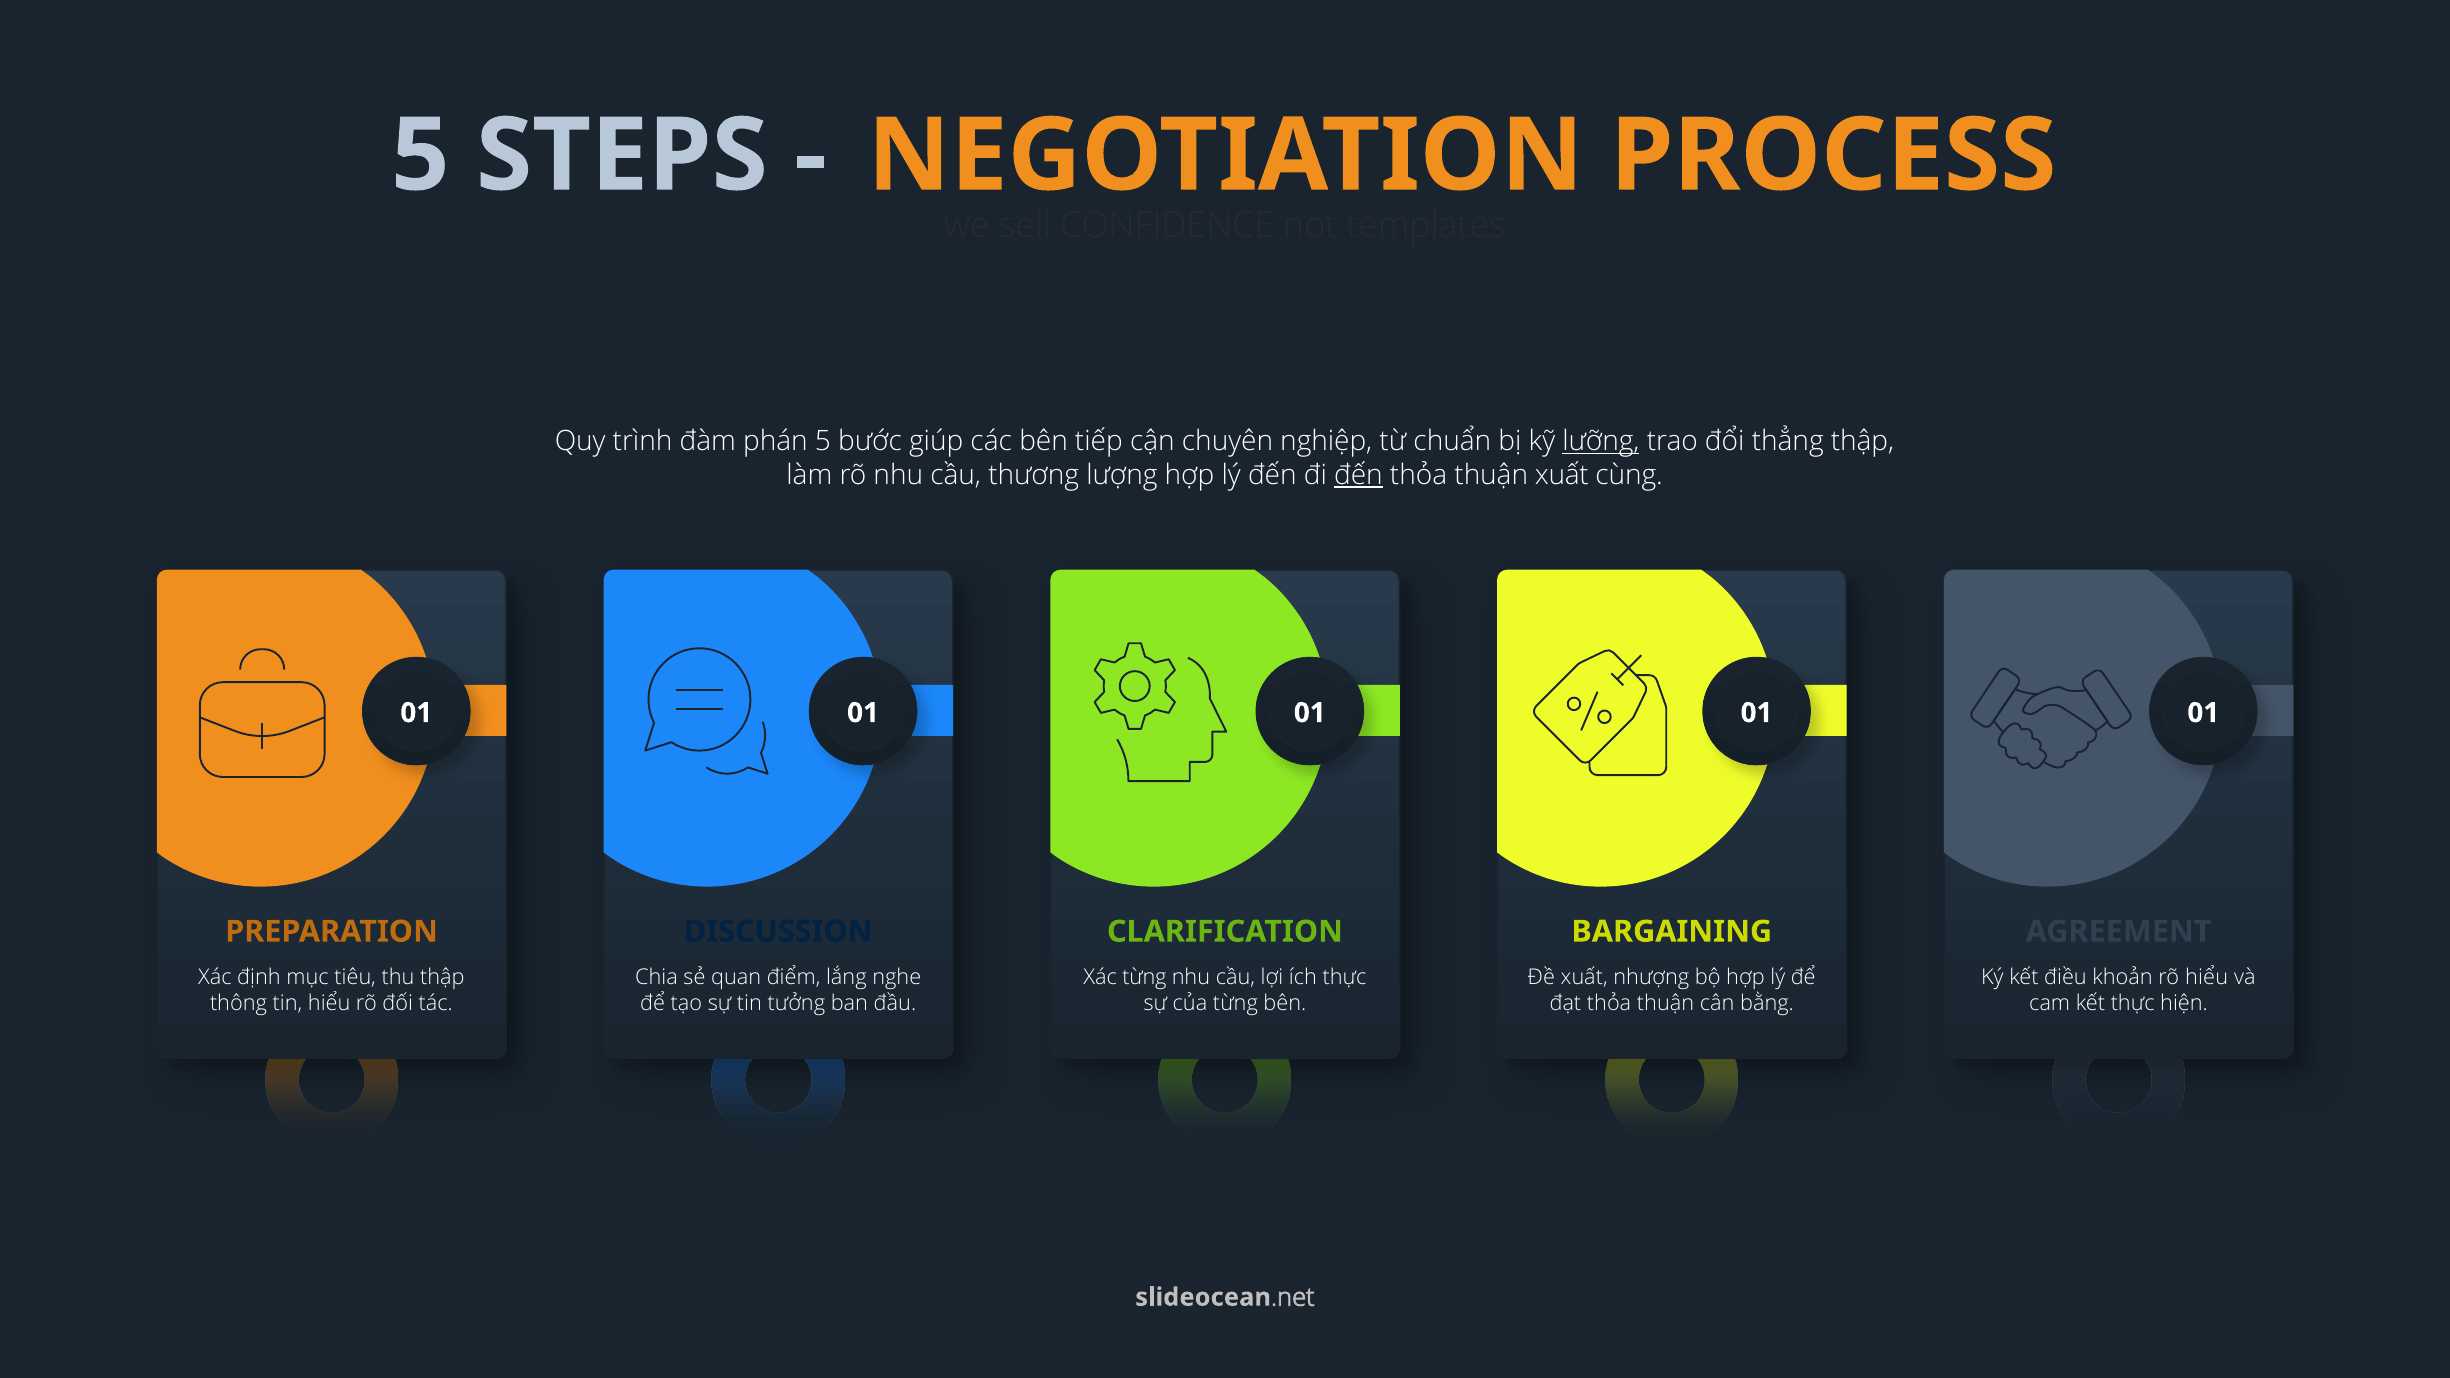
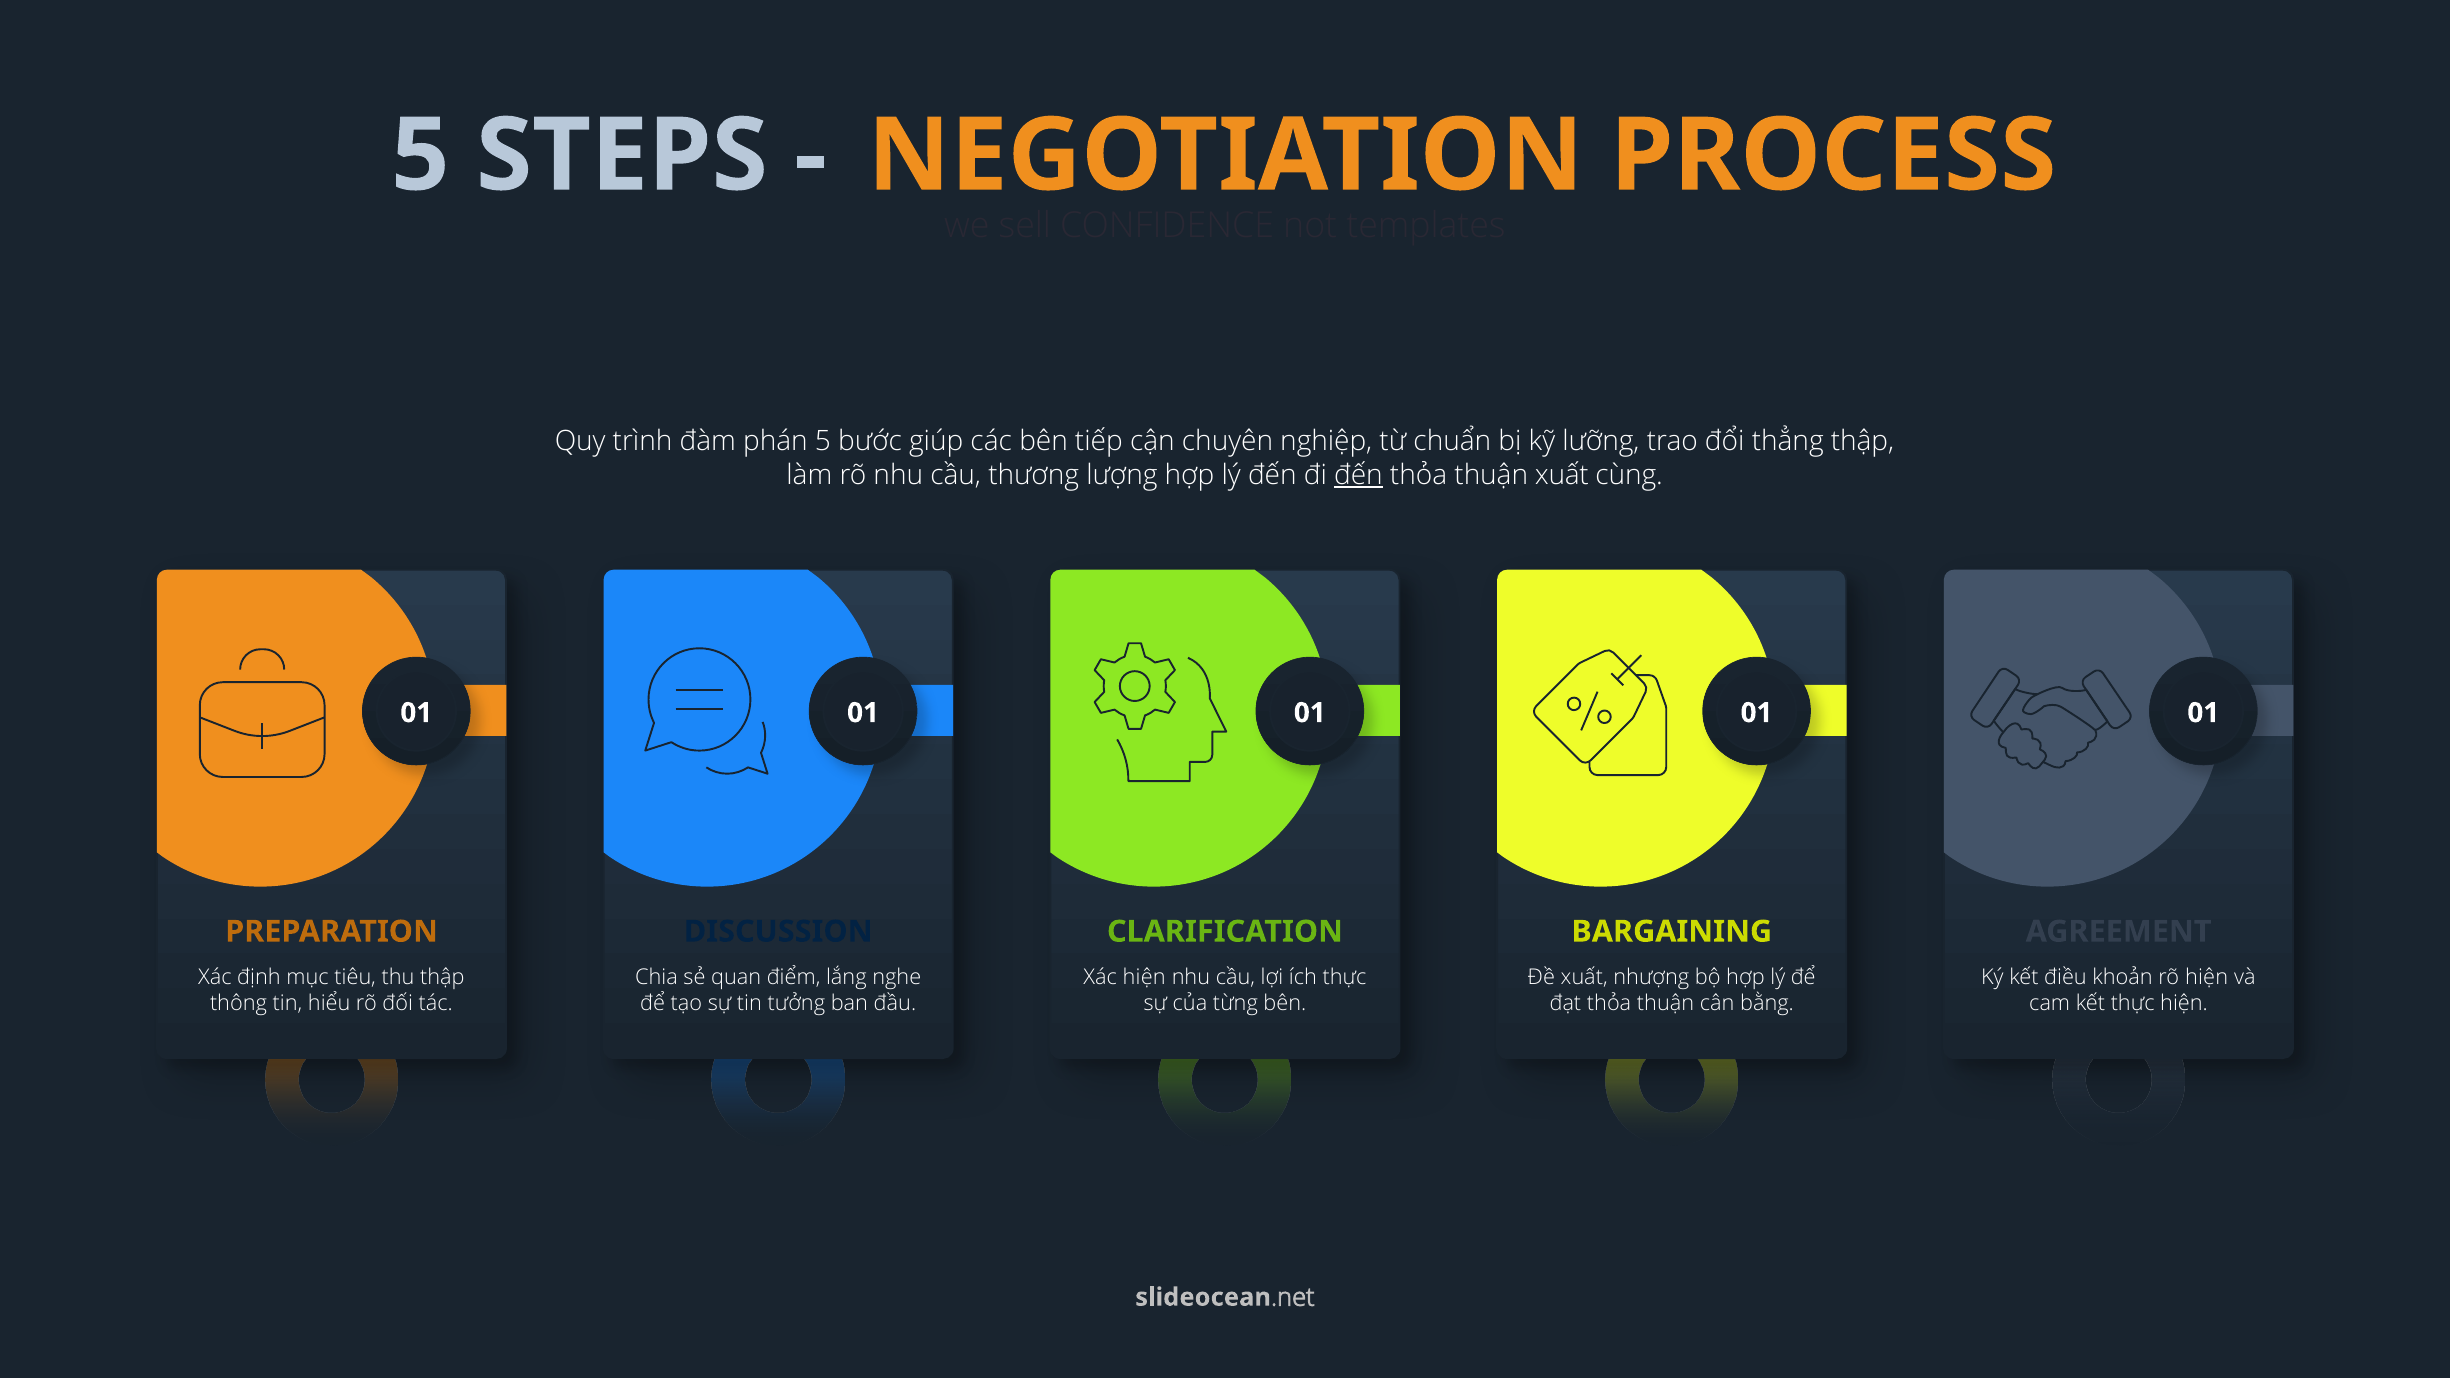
lưỡng underline: present -> none (1601, 441)
Xác từng: từng -> hiện (1144, 978)
rõ hiểu: hiểu -> hiện (2207, 978)
